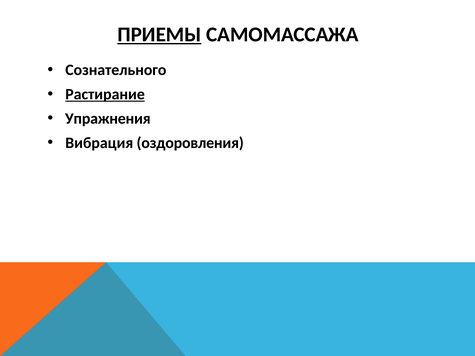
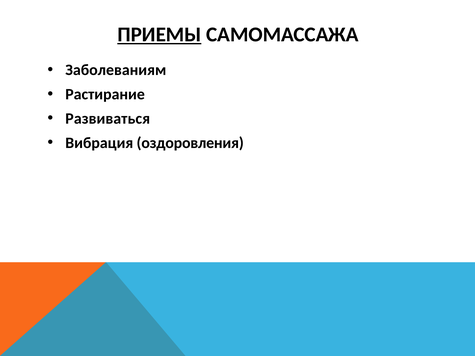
Сознательного: Сознательного -> Заболеваниям (116, 70)
Растирание underline: present -> none (105, 94)
Упражнения: Упражнения -> Развиваться (108, 119)
